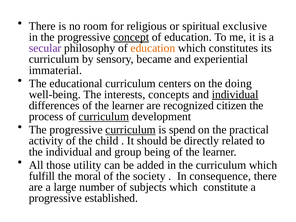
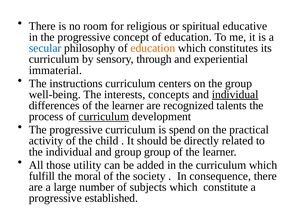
exclusive: exclusive -> educative (245, 26)
concept underline: present -> none (131, 37)
secular colour: purple -> blue (45, 48)
became: became -> through (154, 59)
educational: educational -> instructions (76, 83)
the doing: doing -> group (239, 83)
citizen: citizen -> talents (232, 106)
curriculum underline: present -> none (131, 130)
group being: being -> group (157, 152)
